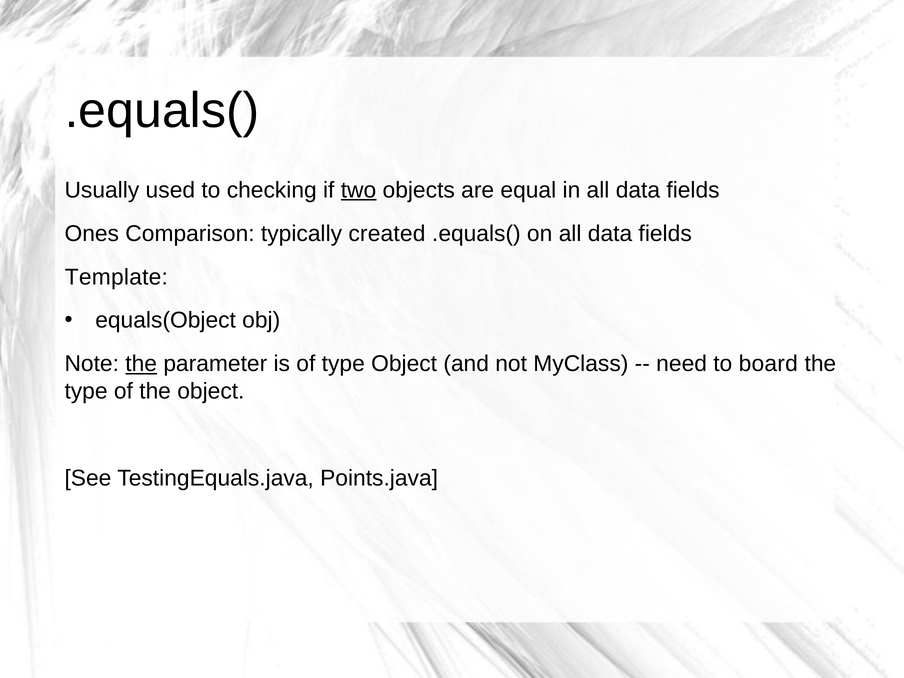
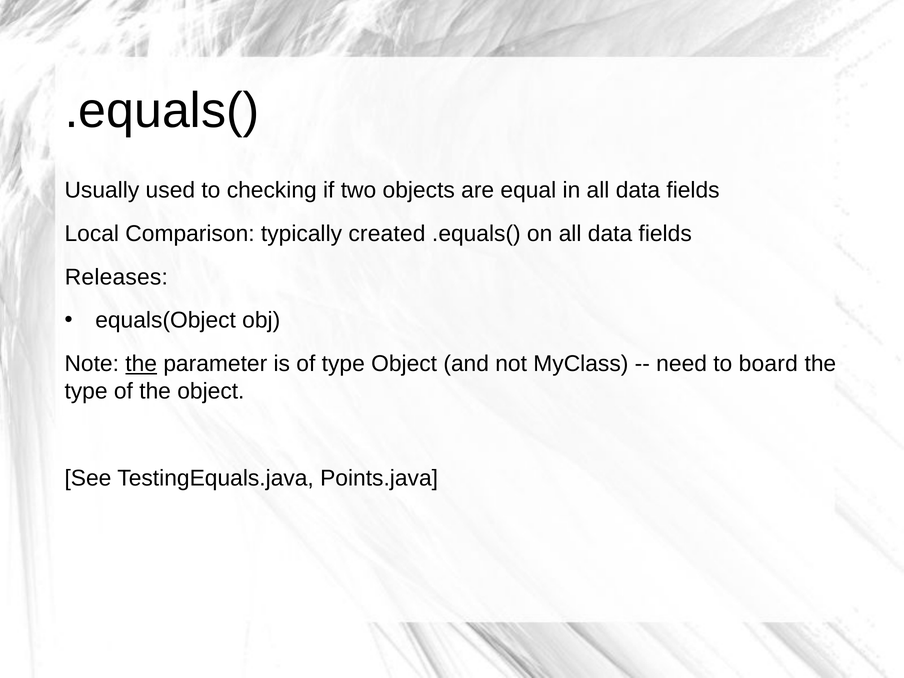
two underline: present -> none (359, 190)
Ones: Ones -> Local (92, 234)
Template: Template -> Releases (116, 277)
